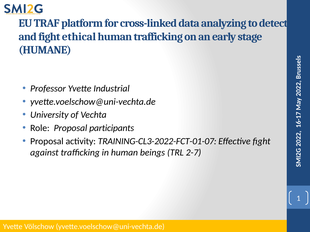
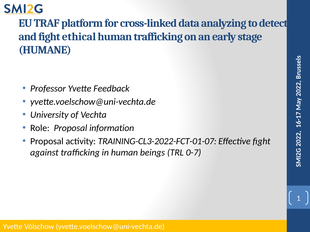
Industrial: Industrial -> Feedback (112, 89)
participants: participants -> information (112, 128)
2-7: 2-7 -> 0-7 (193, 153)
